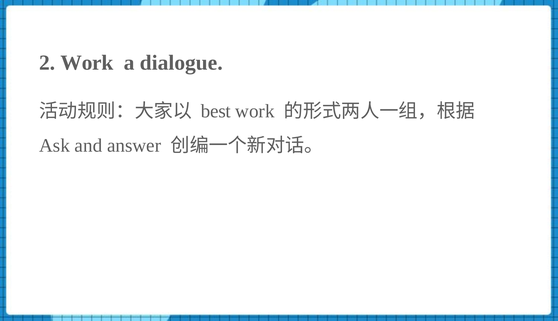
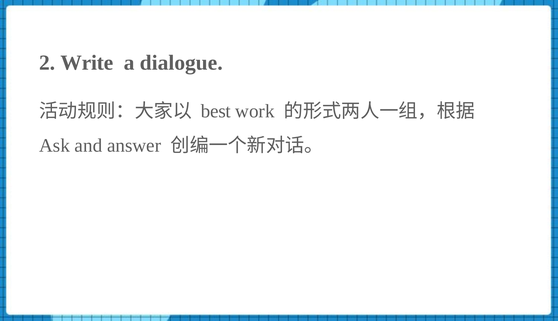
2 Work: Work -> Write (87, 63)
